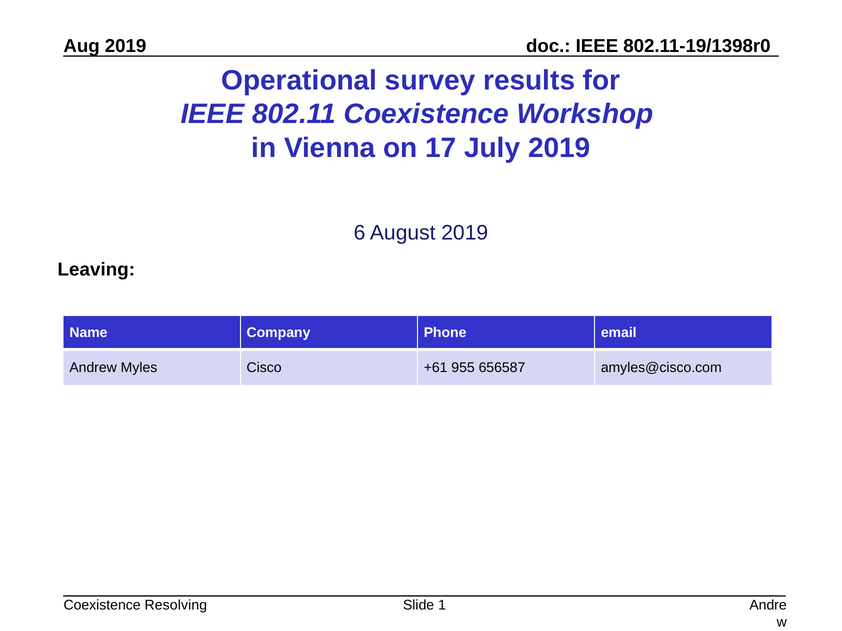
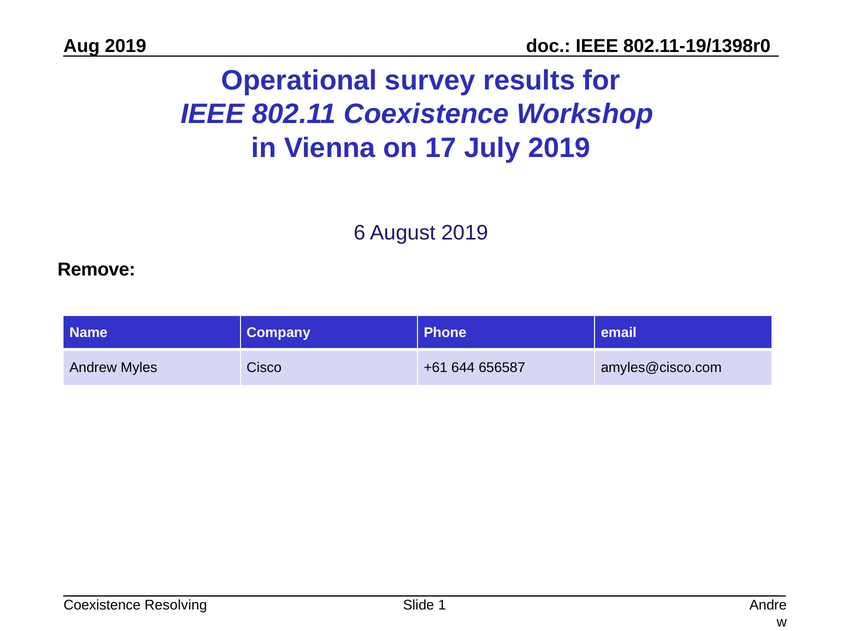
Leaving: Leaving -> Remove (96, 270)
955: 955 -> 644 (463, 368)
